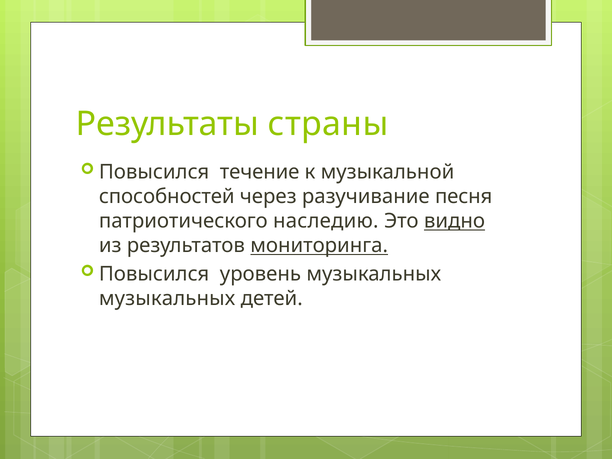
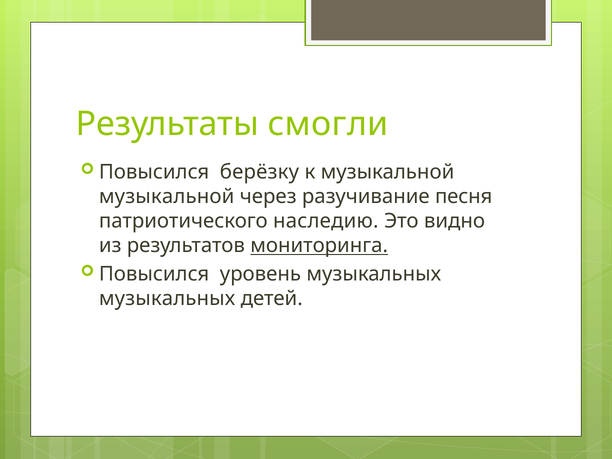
страны: страны -> смогли (328, 124)
течение: течение -> берёзку (259, 172)
способностей: способностей -> музыкальной (167, 197)
видно underline: present -> none (454, 221)
